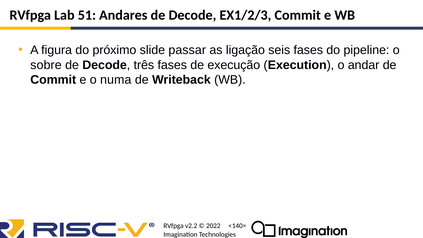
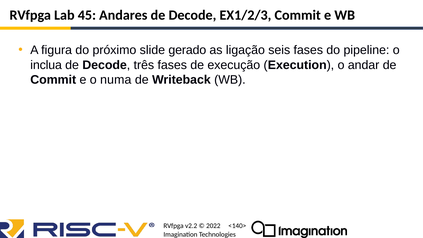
51: 51 -> 45 (87, 15)
passar: passar -> gerado (187, 50)
sobre: sobre -> inclua (46, 65)
